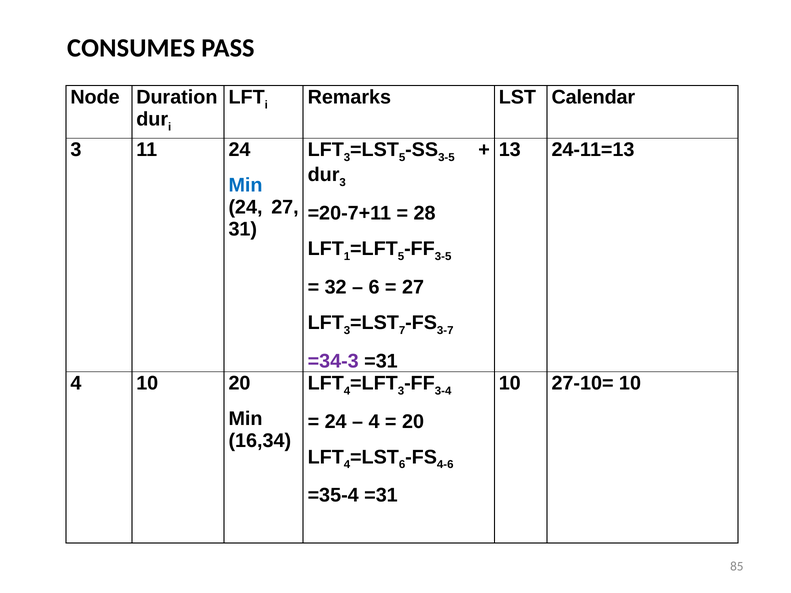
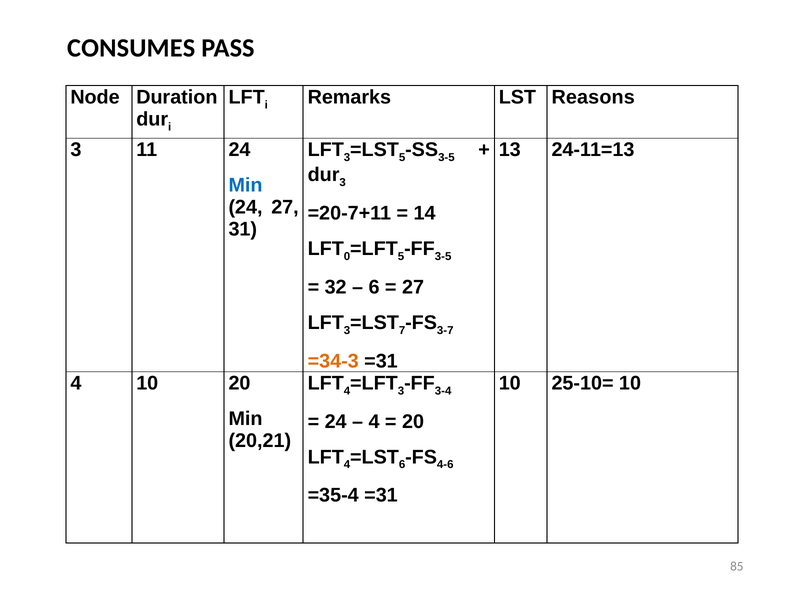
Calendar: Calendar -> Reasons (593, 97)
28: 28 -> 14 (425, 213)
1: 1 -> 0 (347, 257)
=34-3 colour: purple -> orange (333, 361)
27-10=: 27-10= -> 25-10= (583, 383)
16,34: 16,34 -> 20,21 (260, 441)
